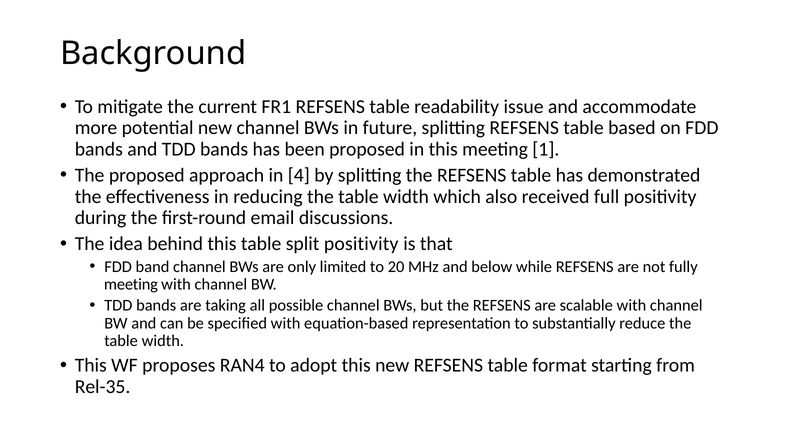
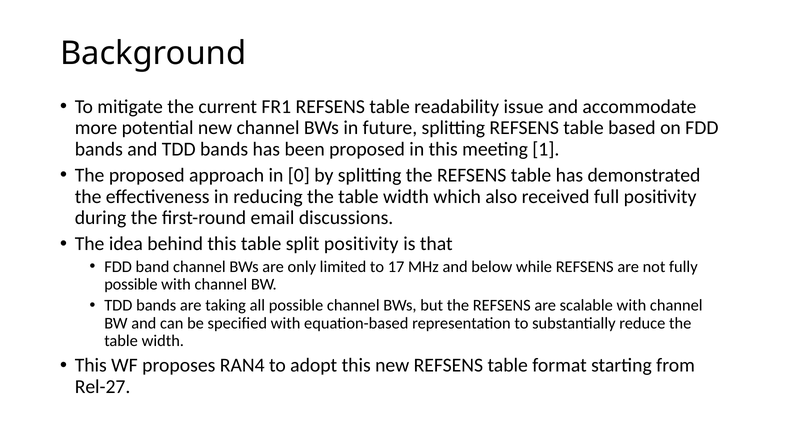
4: 4 -> 0 (299, 175)
20: 20 -> 17 (396, 267)
meeting: meeting -> possible (131, 284)
Rel-35: Rel-35 -> Rel-27 (103, 386)
